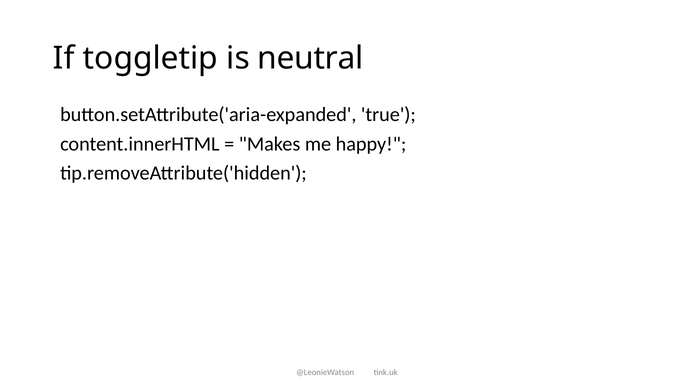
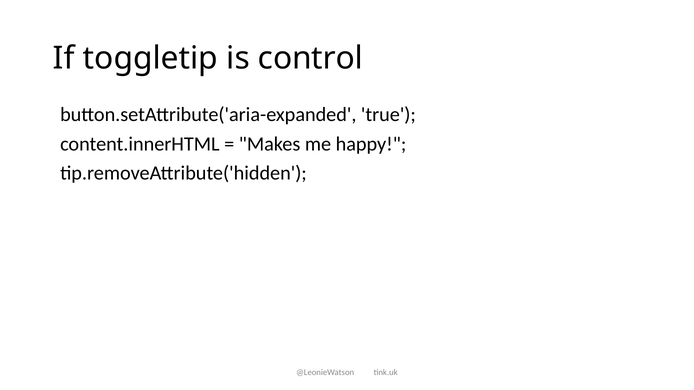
neutral: neutral -> control (310, 58)
